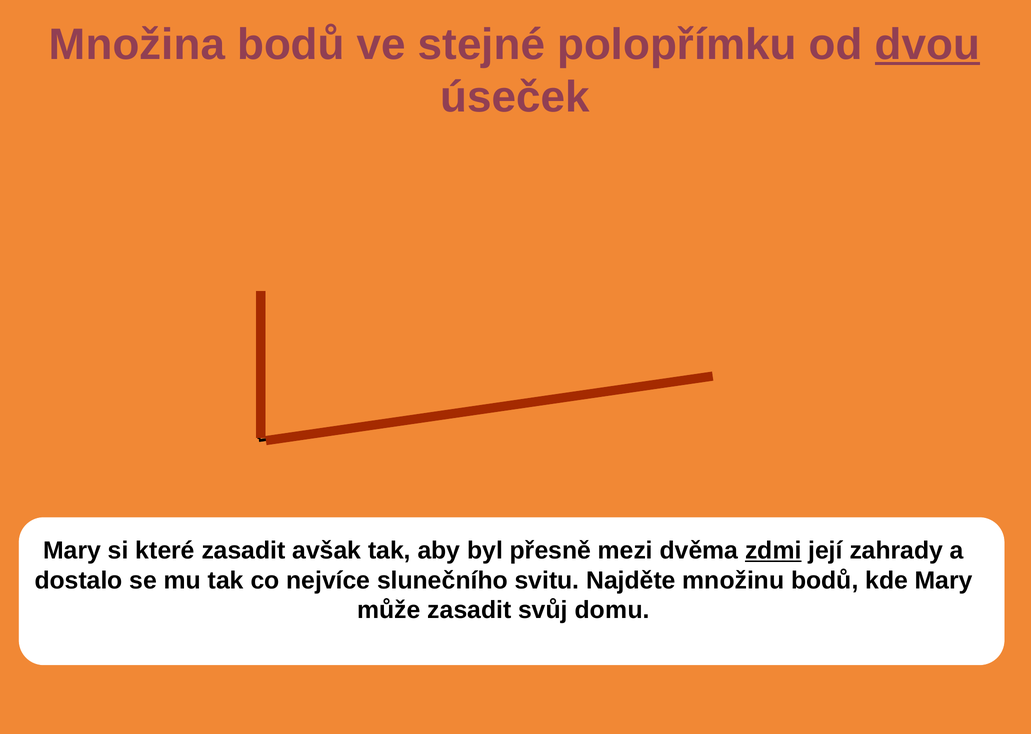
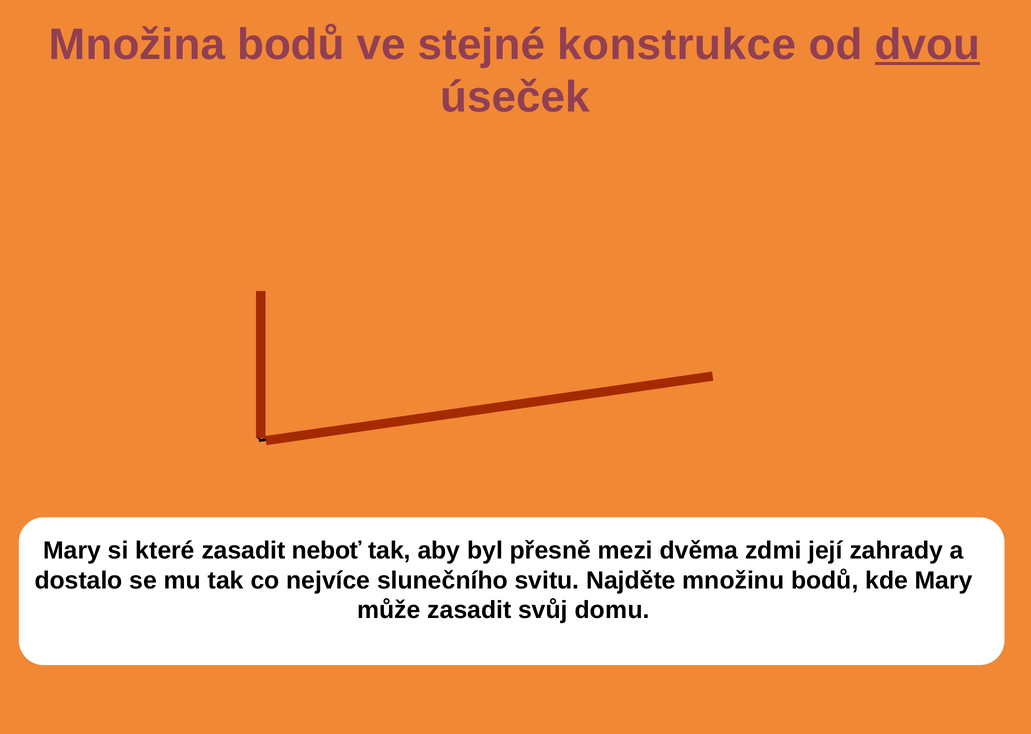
polopřímku: polopřímku -> konstrukce (677, 45)
avšak: avšak -> neboť (327, 551)
zdmi underline: present -> none (773, 551)
